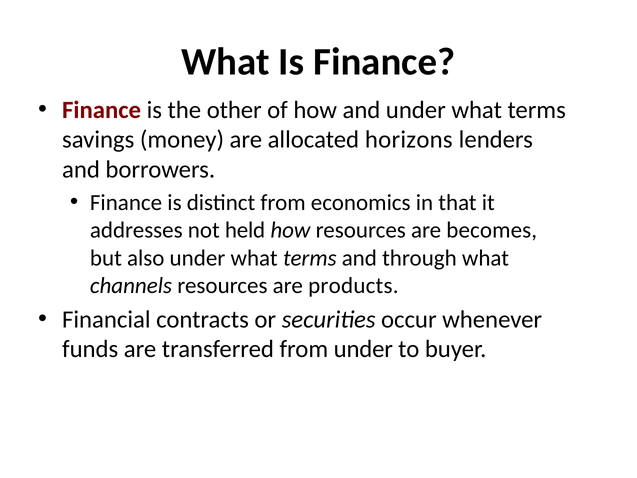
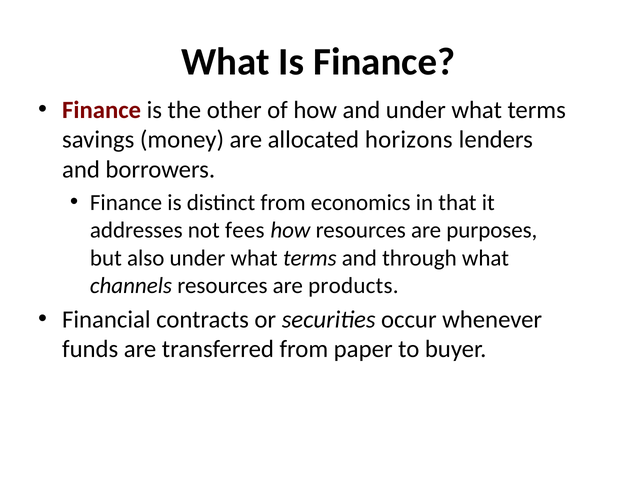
held: held -> fees (245, 230)
becomes: becomes -> purposes (492, 230)
from under: under -> paper (363, 349)
